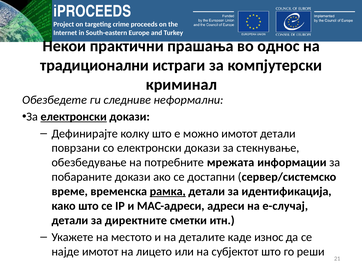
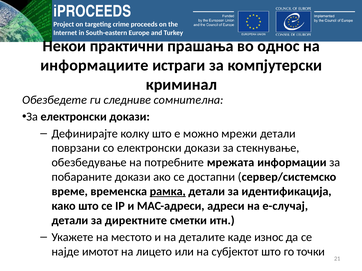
традиционални: традиционални -> информациите (94, 65)
неформални: неформални -> сомнителна (188, 100)
електронски underline: present -> none (74, 117)
можно имотот: имотот -> мрежи (239, 134)
реши: реши -> точки (311, 252)
